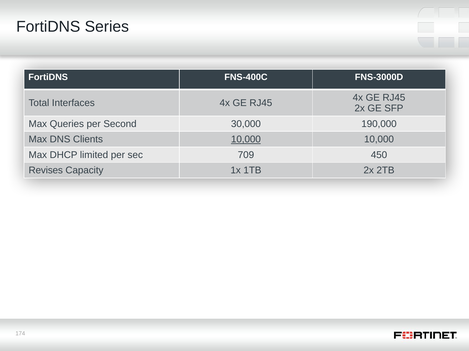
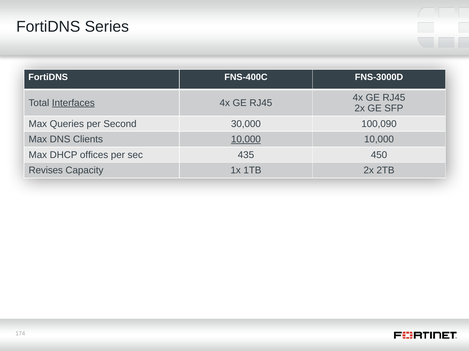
Interfaces underline: none -> present (73, 103)
190,000: 190,000 -> 100,090 (379, 124)
limited: limited -> offices (94, 155)
709: 709 -> 435 (246, 155)
